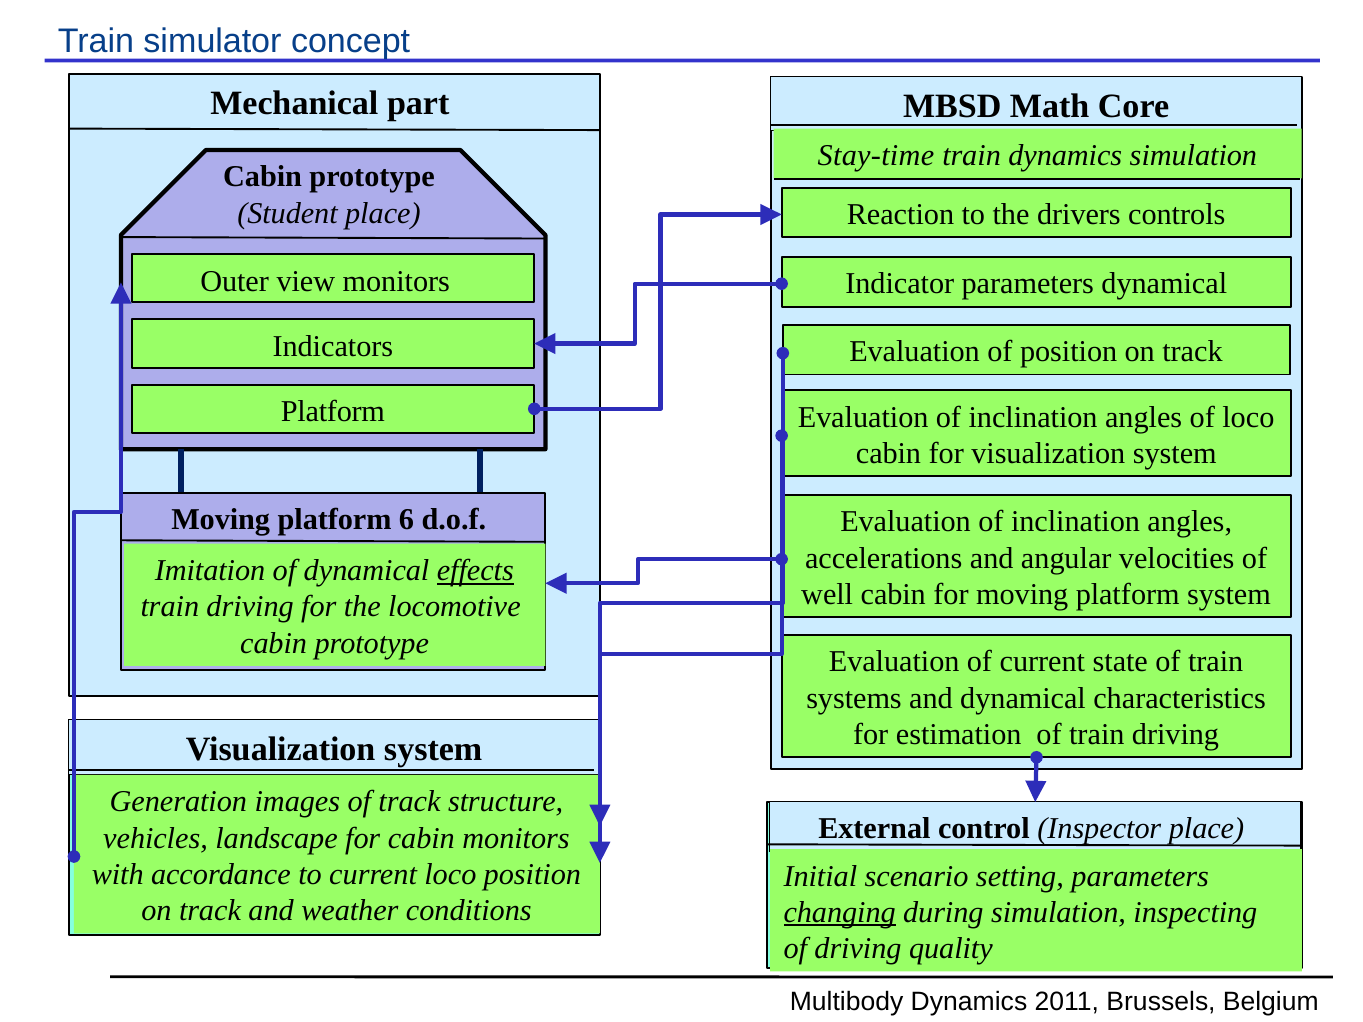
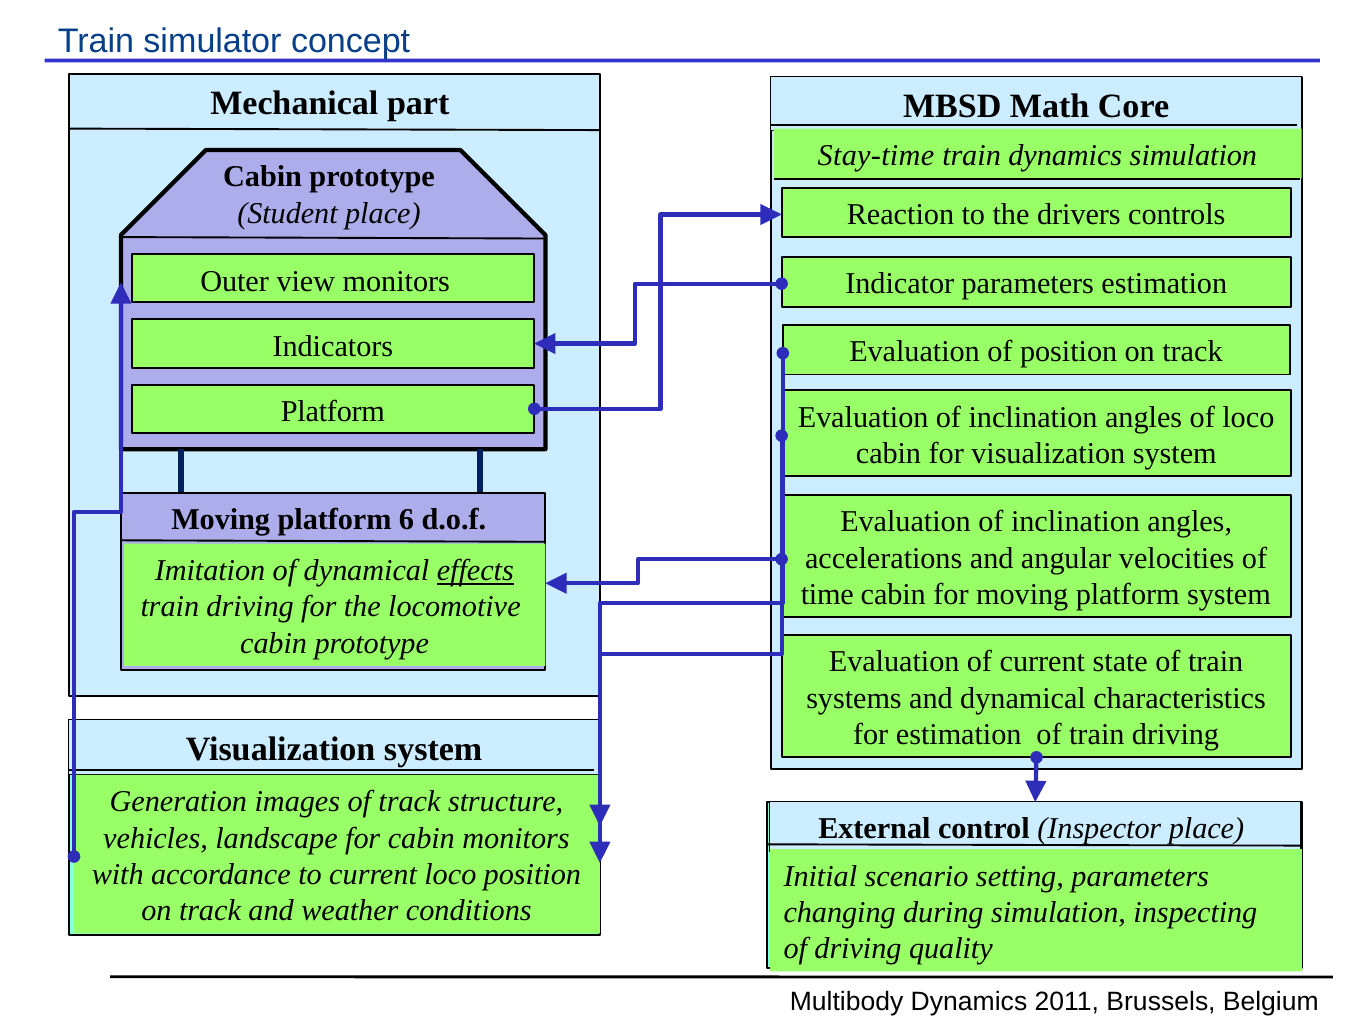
parameters dynamical: dynamical -> estimation (1164, 284)
well: well -> time (827, 595)
changing underline: present -> none (840, 913)
